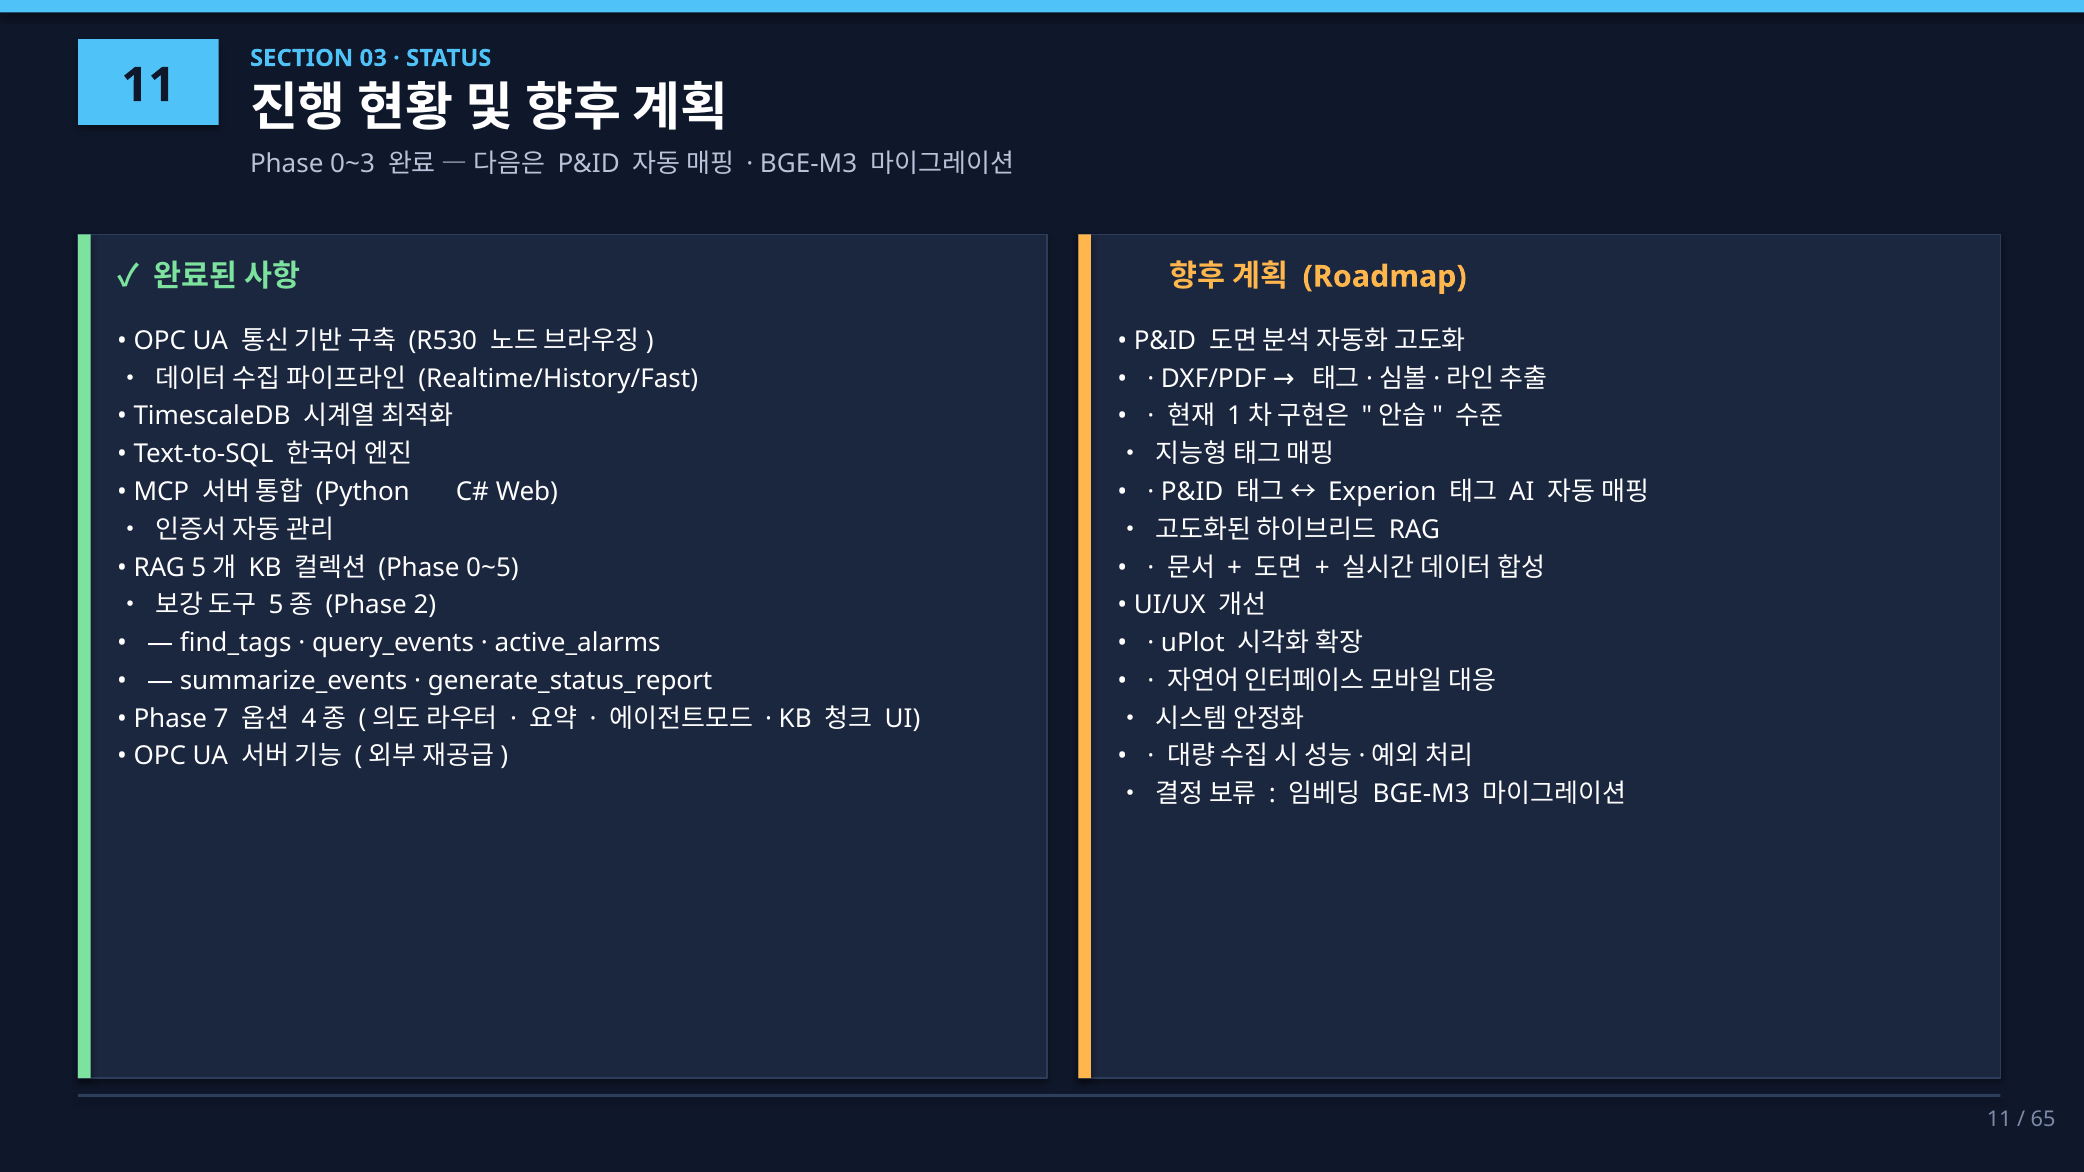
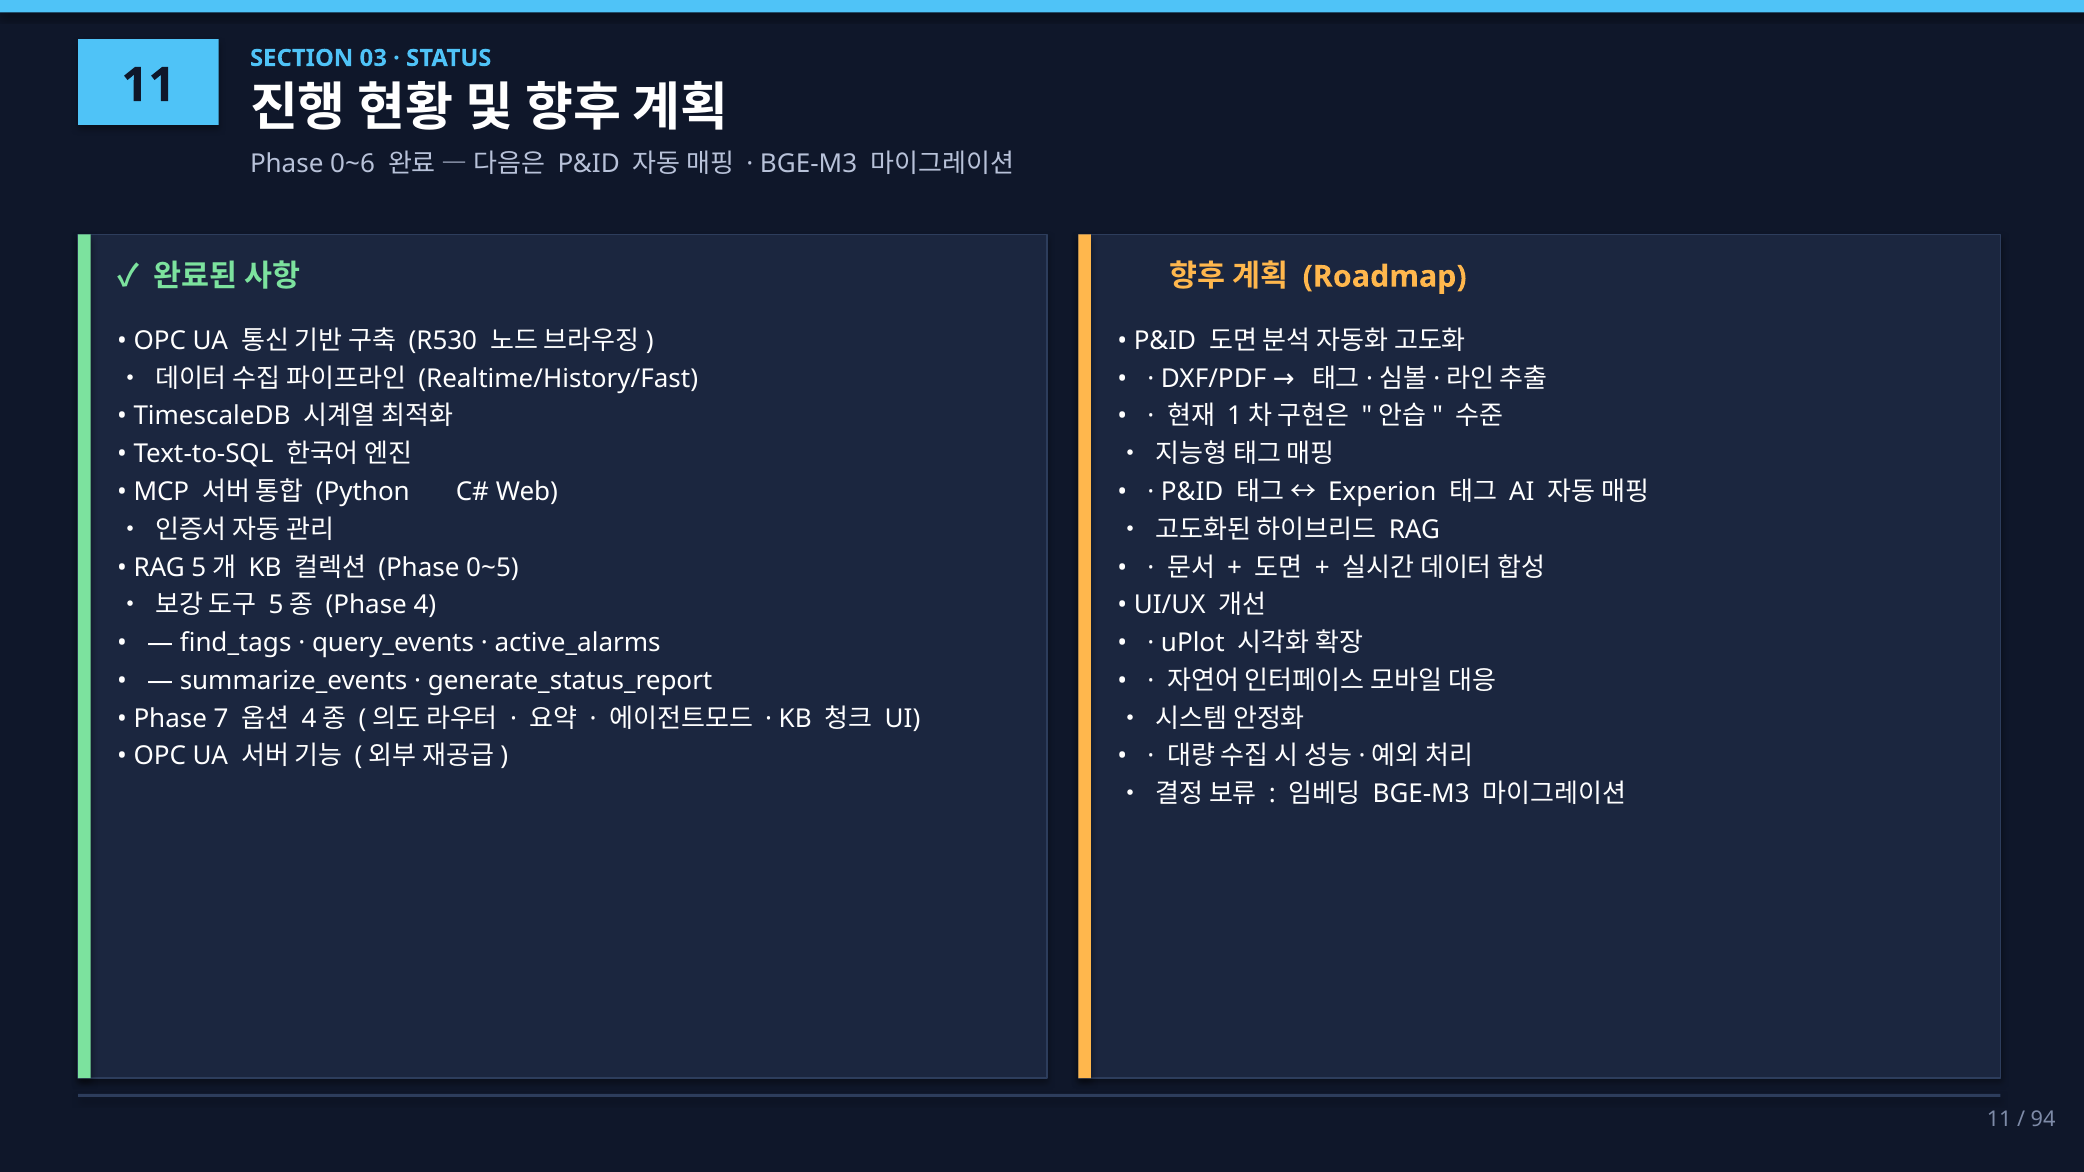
0~3: 0~3 -> 0~6 (353, 164)
2: 2 -> 4 (425, 605)
65: 65 -> 94 (2043, 1120)
